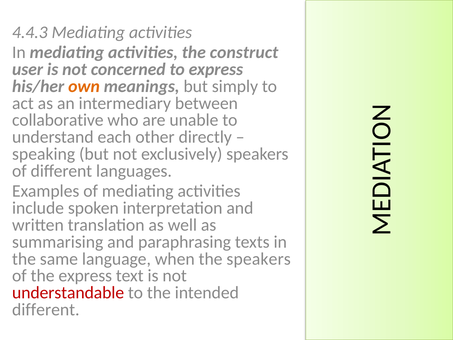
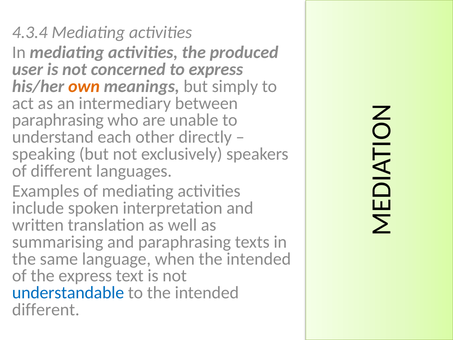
4.4.3: 4.4.3 -> 4.3.4 (30, 32)
construct: construct -> produced (244, 52)
collaborative: collaborative -> paraphrasing (58, 120)
when the speakers: speakers -> intended (259, 259)
understandable colour: red -> blue (68, 293)
